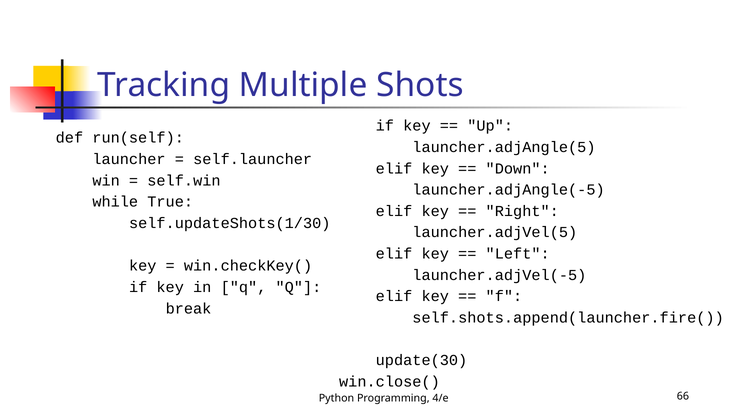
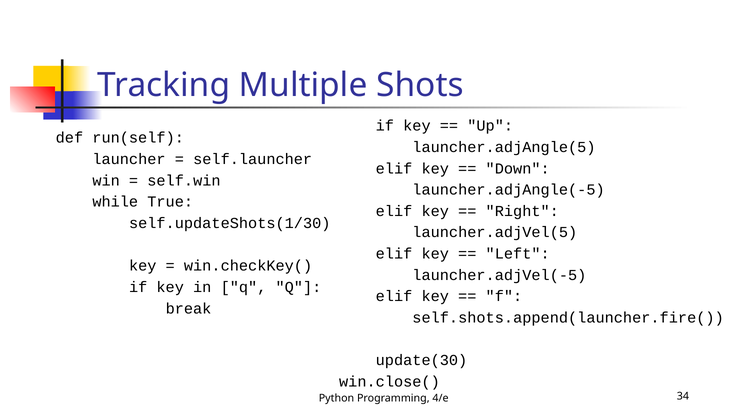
66: 66 -> 34 (683, 396)
